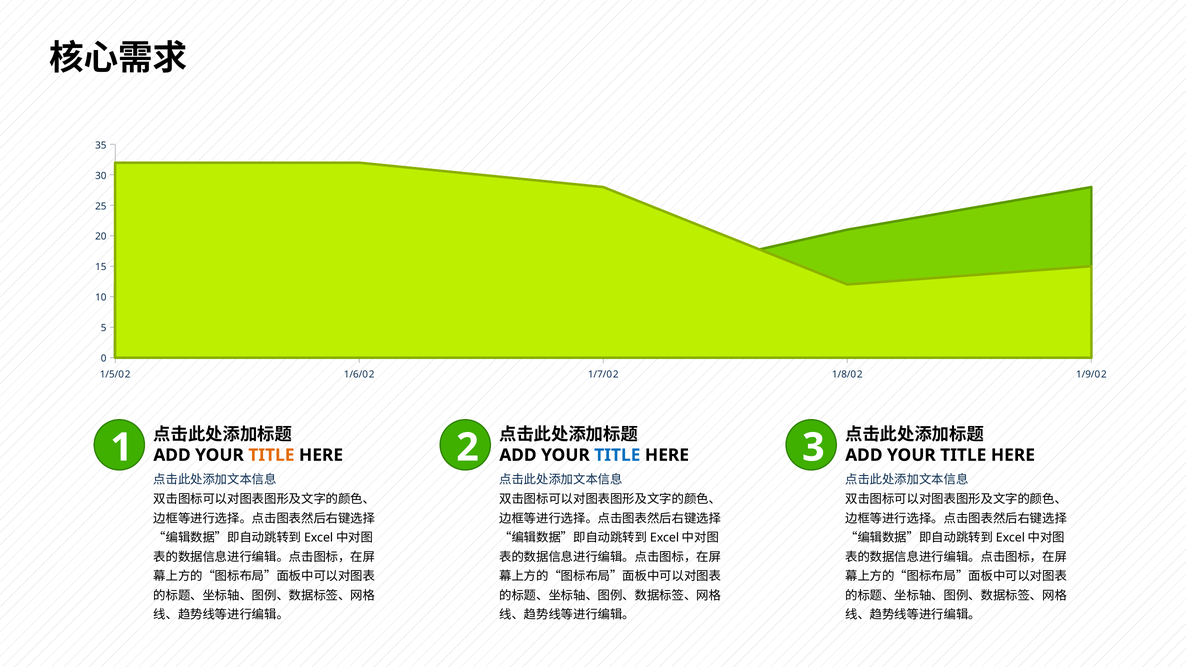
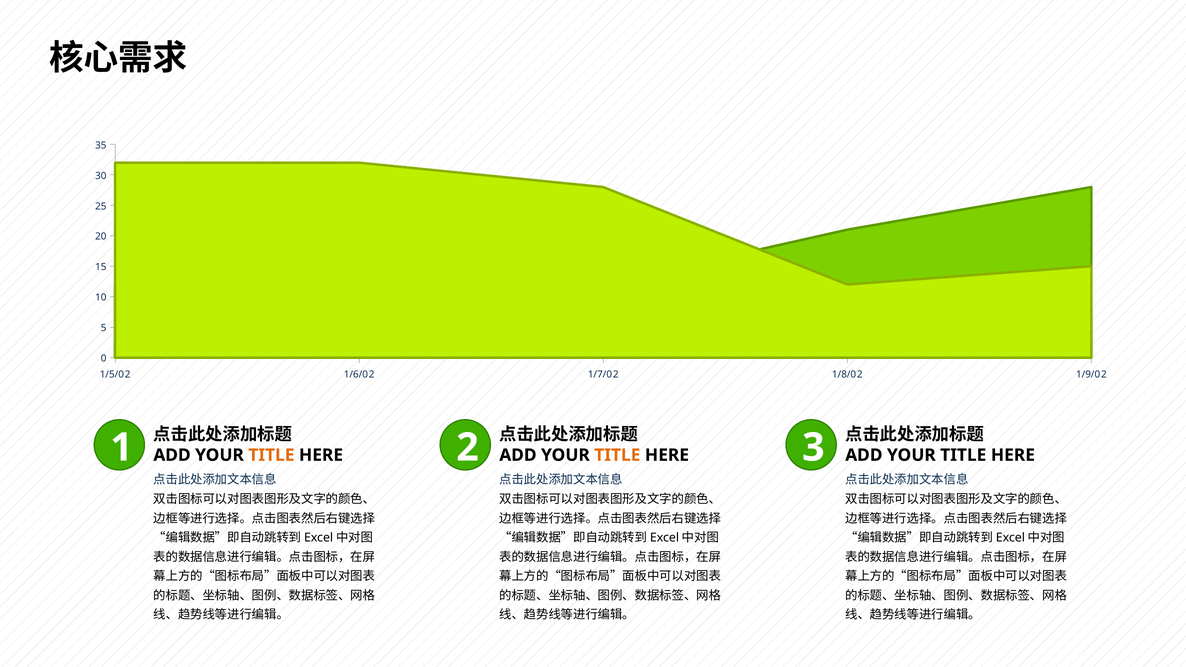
TITLE colour: blue -> orange (617, 455)
